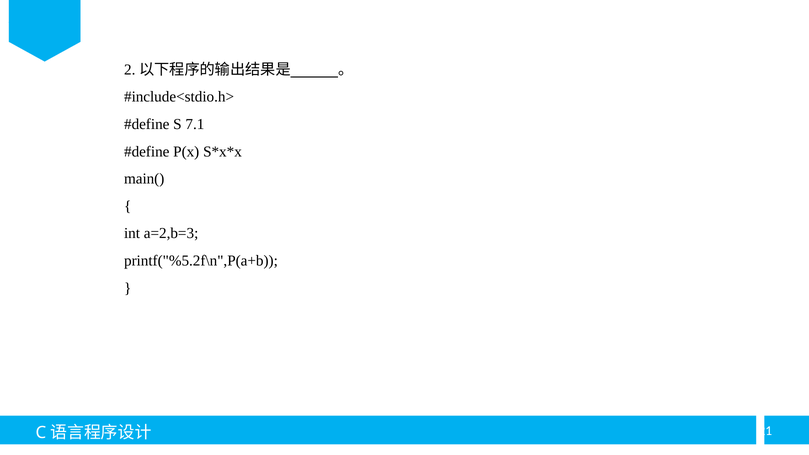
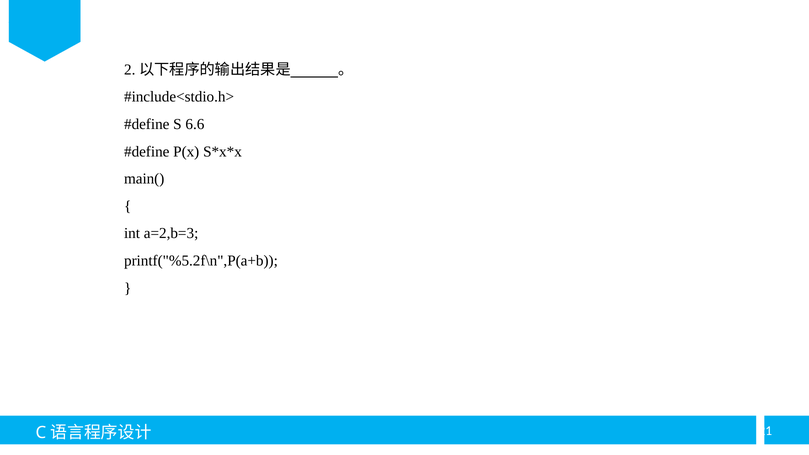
7.1: 7.1 -> 6.6 (195, 124)
